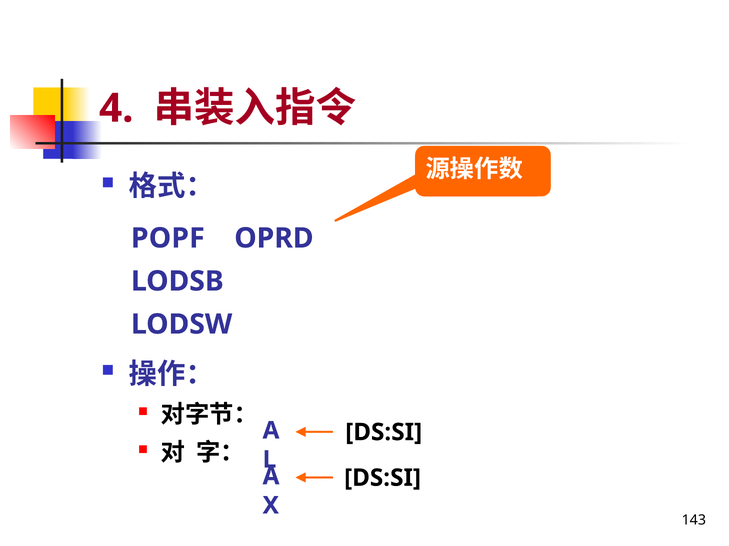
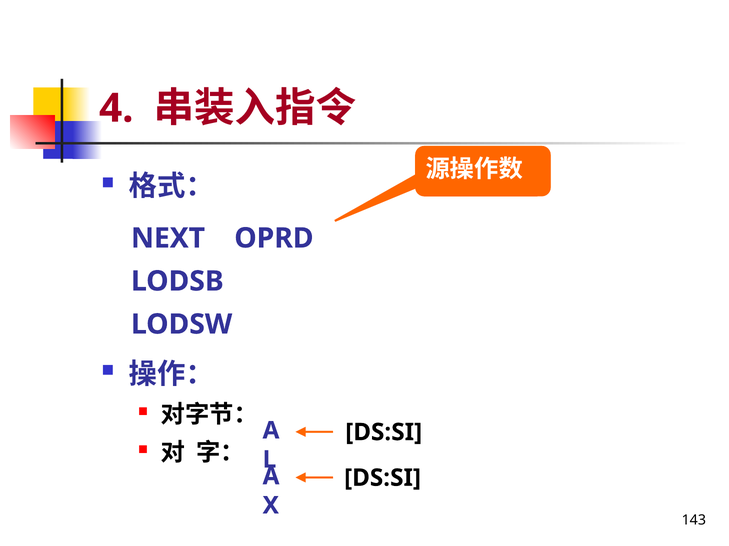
POPF: POPF -> NEXT (168, 239)
